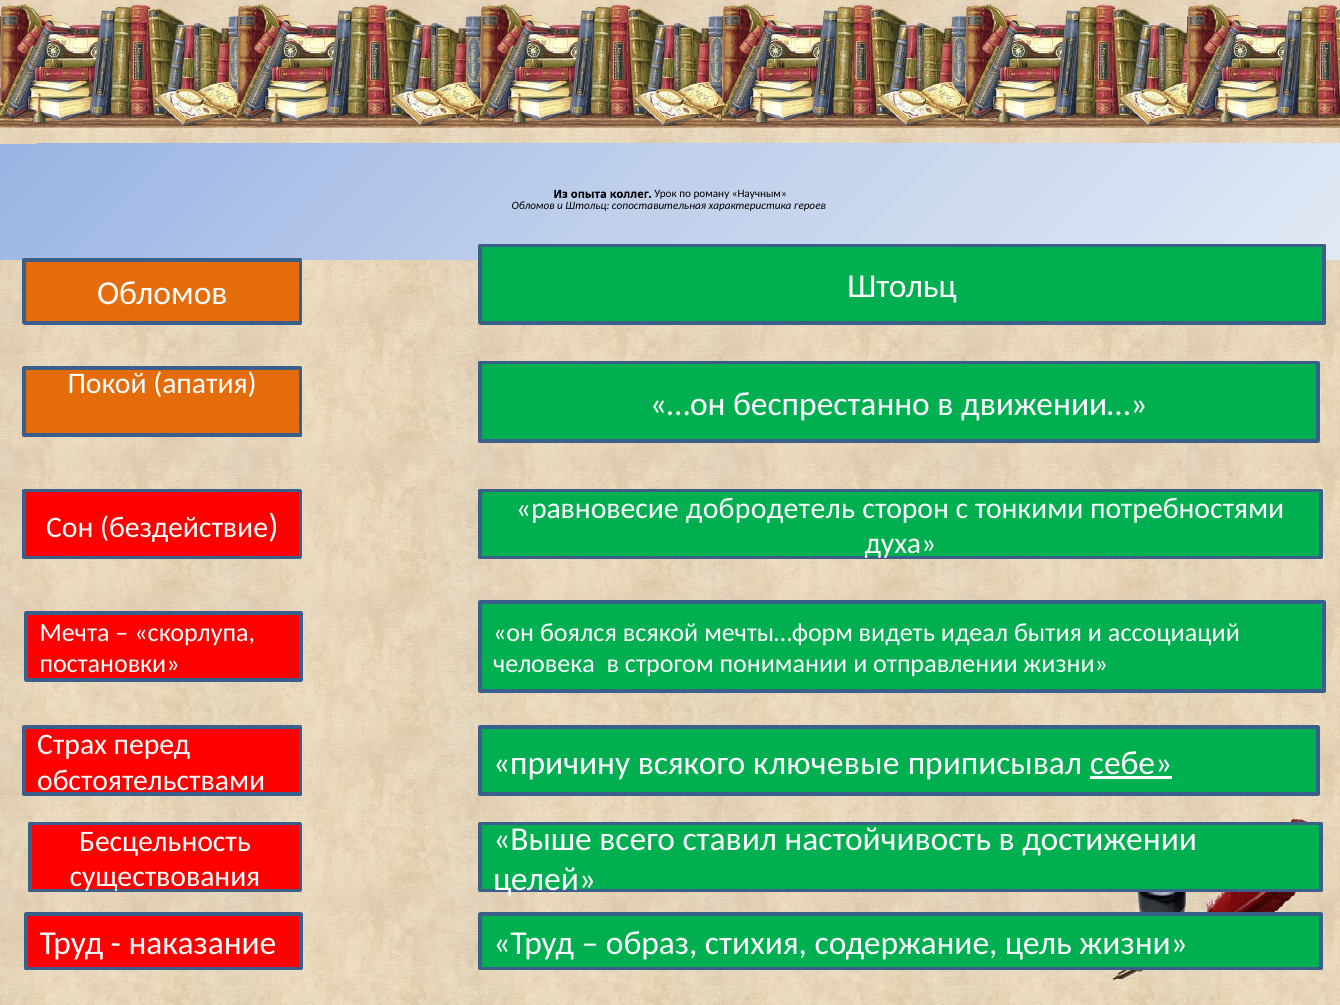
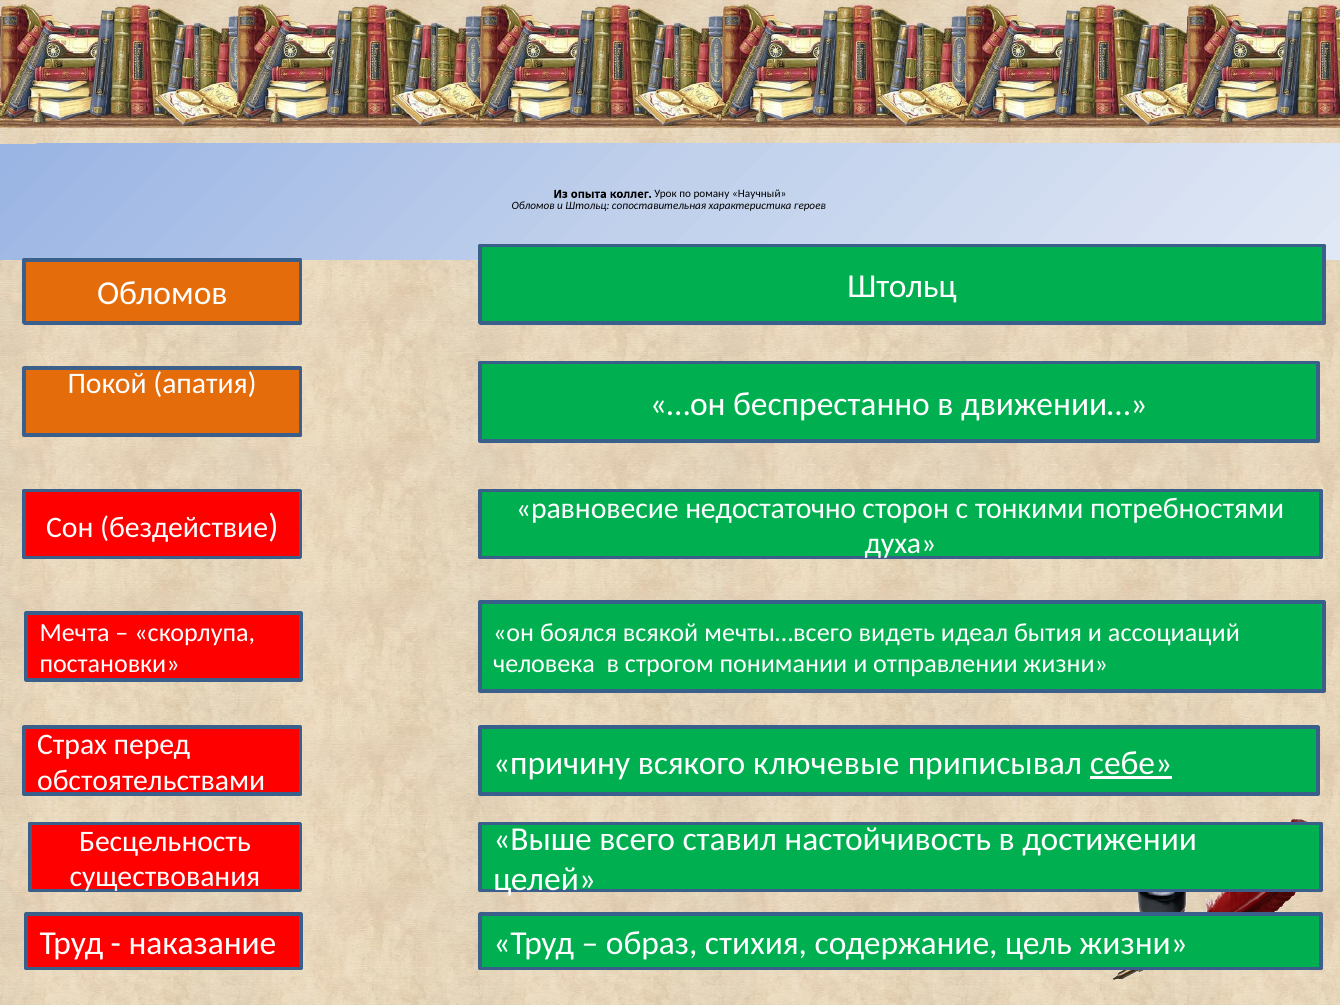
Научным: Научным -> Научный (759, 194)
добродетель: добродетель -> недостаточно (771, 508)
мечты…форм: мечты…форм -> мечты…всего (779, 633)
